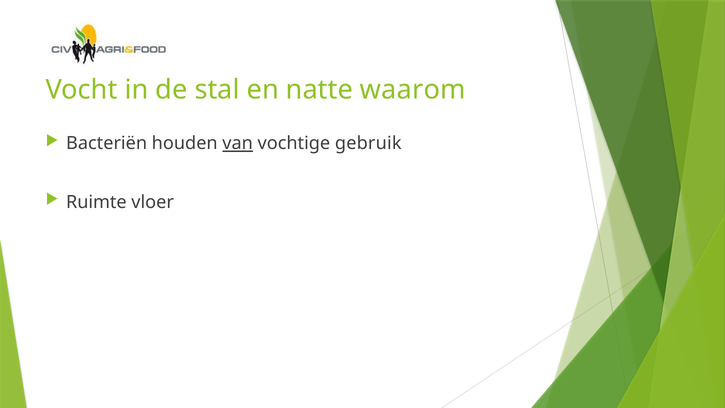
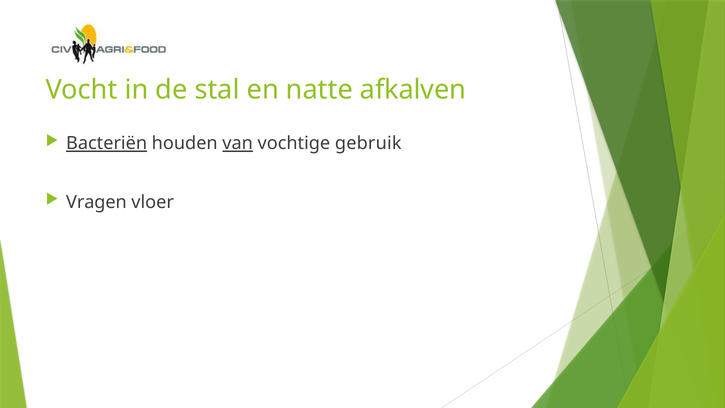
waarom: waarom -> afkalven (413, 90)
Bacteriën underline: none -> present (107, 143)
Ruimte: Ruimte -> Vragen (96, 202)
